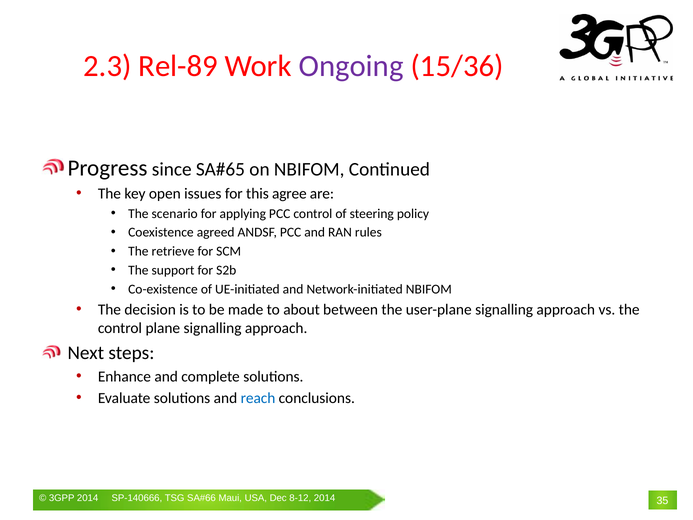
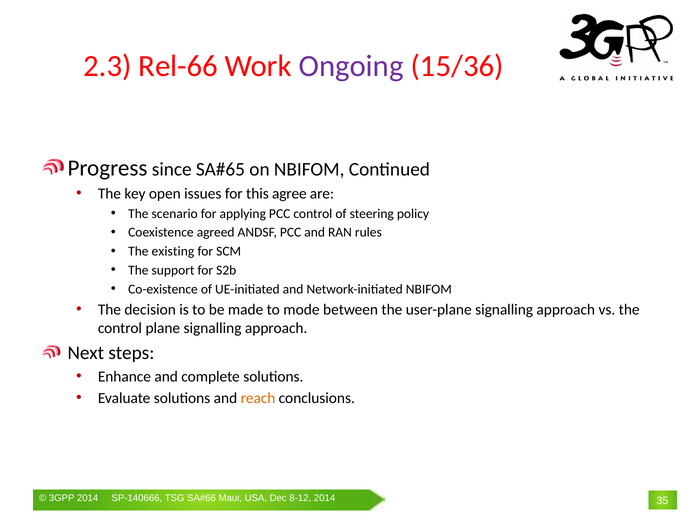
Rel-89: Rel-89 -> Rel-66 (178, 66)
retrieve: retrieve -> existing (173, 251)
about: about -> mode (301, 310)
reach colour: blue -> orange (258, 398)
